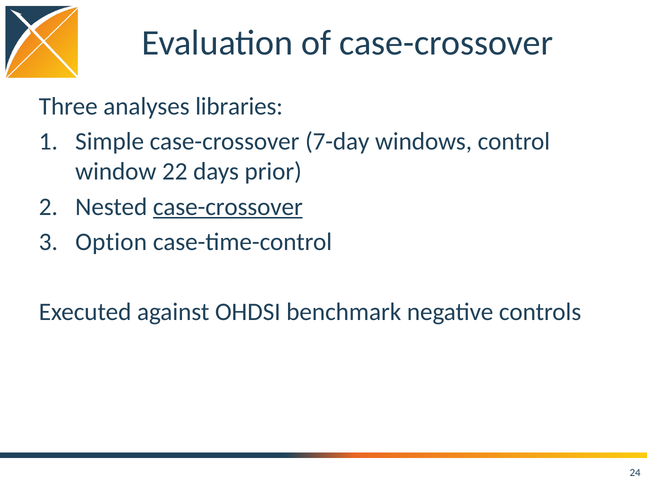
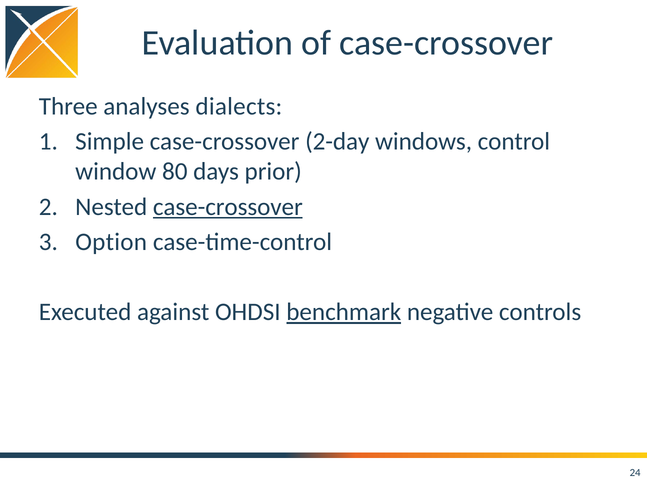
libraries: libraries -> dialects (239, 106)
7-day: 7-day -> 2-day (337, 141)
22: 22 -> 80 (175, 172)
benchmark underline: none -> present (344, 312)
